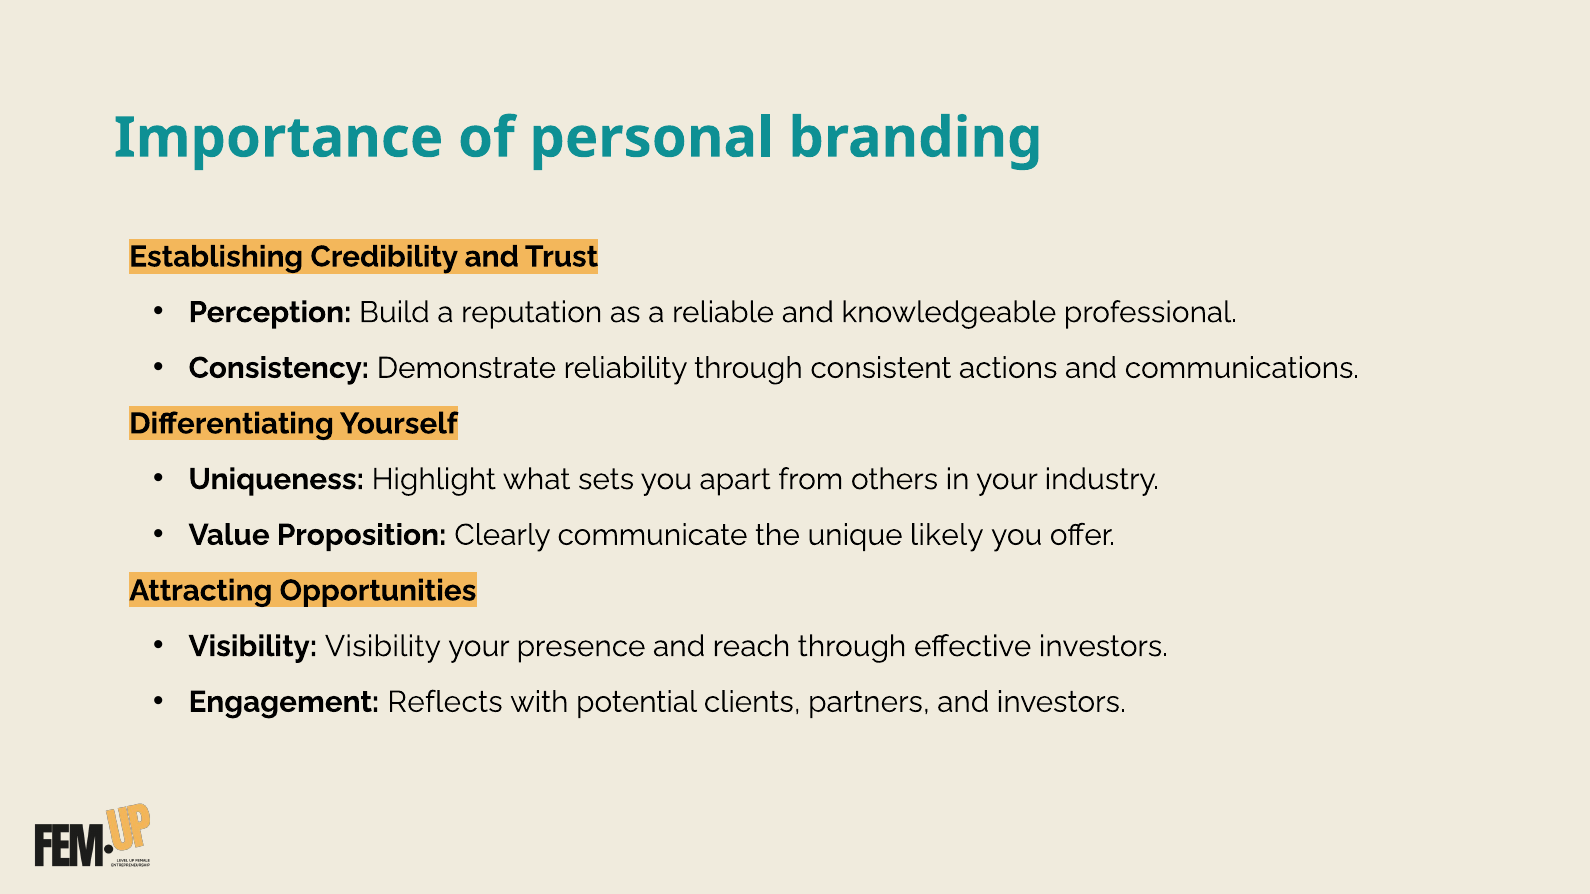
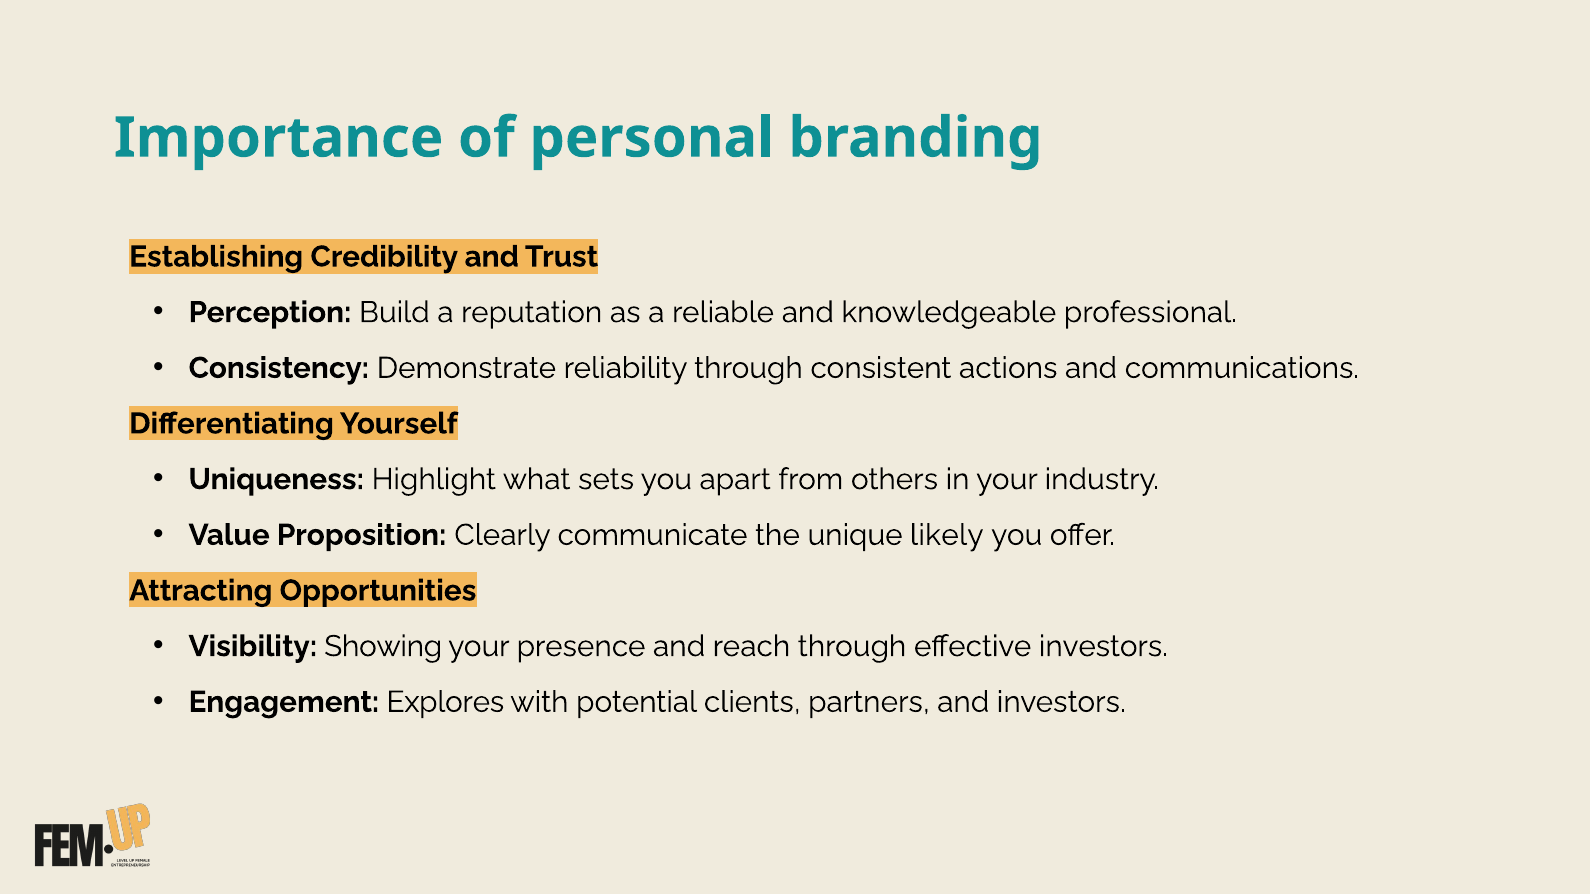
Visibility Visibility: Visibility -> Showing (383, 647)
Reflects: Reflects -> Explores (445, 702)
